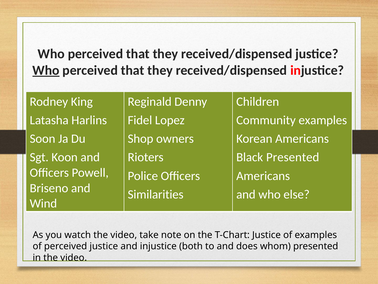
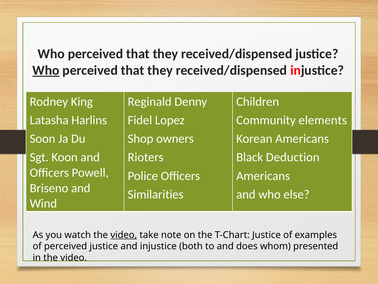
Community examples: examples -> elements (323, 120)
Black Presented: Presented -> Deduction (293, 157)
video underline: none -> present (124, 235)
